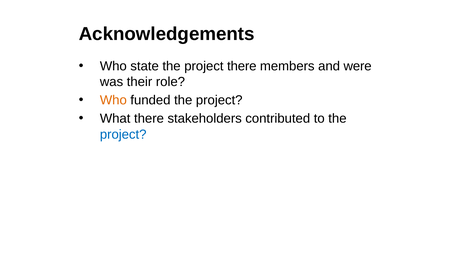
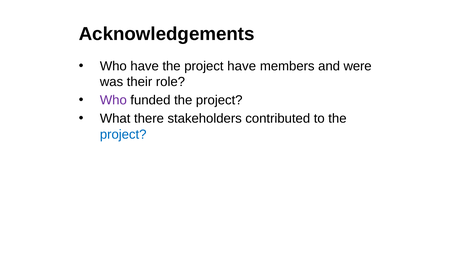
Who state: state -> have (145, 66)
project there: there -> have (242, 66)
Who colour: orange -> purple (113, 100)
